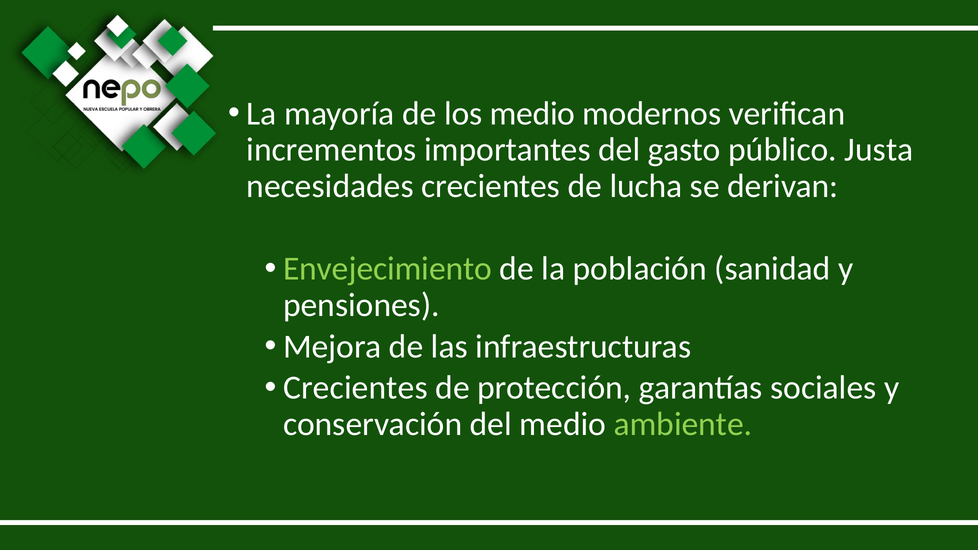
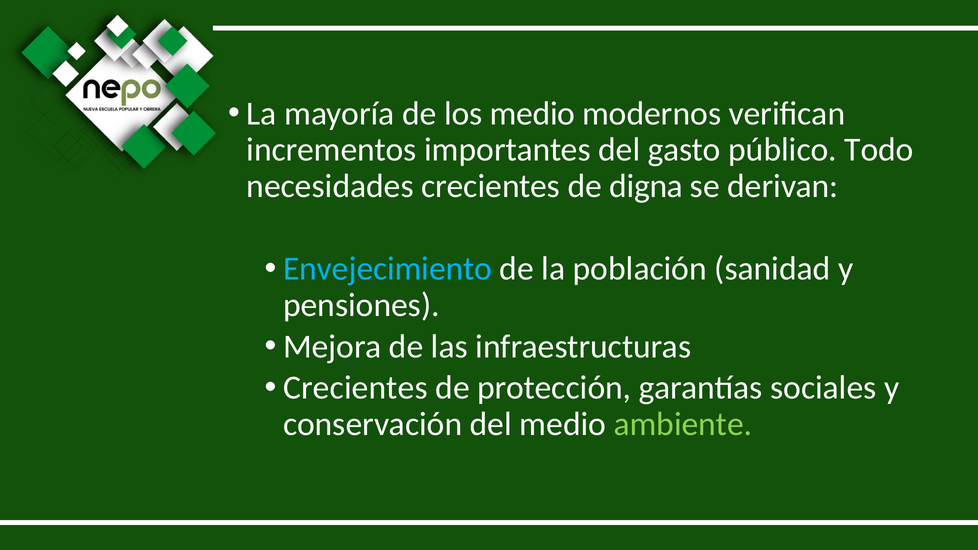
Justa: Justa -> Todo (879, 150)
lucha: lucha -> digna (646, 186)
Envejecimiento colour: light green -> light blue (388, 269)
